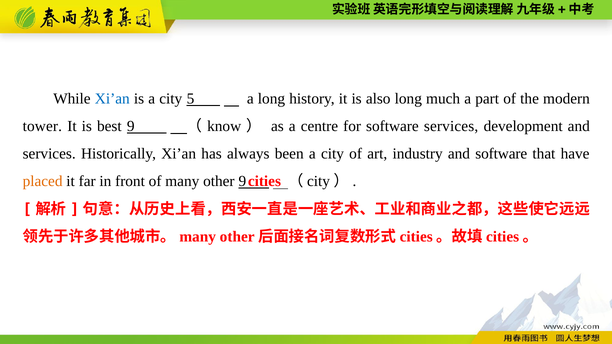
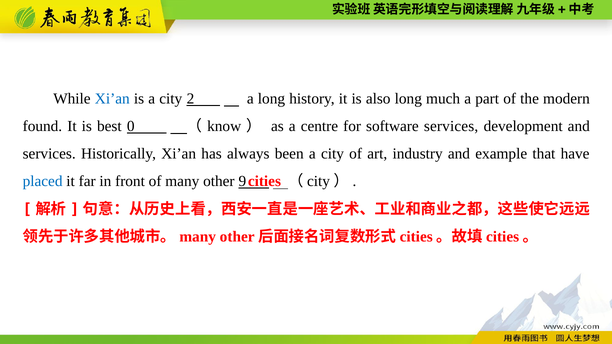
5: 5 -> 2 (190, 99)
tower: tower -> found (42, 126)
best 9: 9 -> 0 (131, 126)
and software: software -> example (501, 154)
placed colour: orange -> blue (43, 181)
